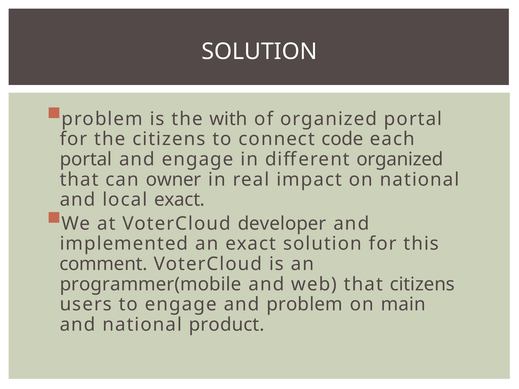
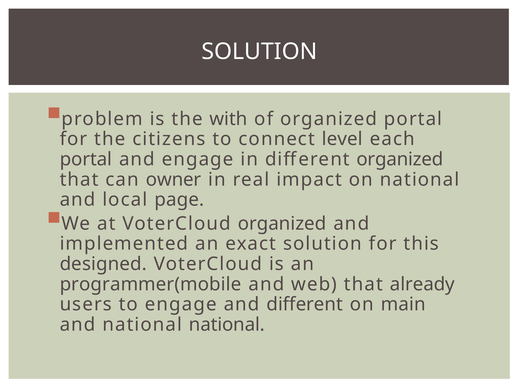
code: code -> level (342, 139)
local exact: exact -> page (179, 200)
VoterCloud developer: developer -> organized (282, 224)
comment: comment -> designed (103, 264)
that citizens: citizens -> already (422, 284)
and problem: problem -> different (305, 305)
national product: product -> national (227, 325)
